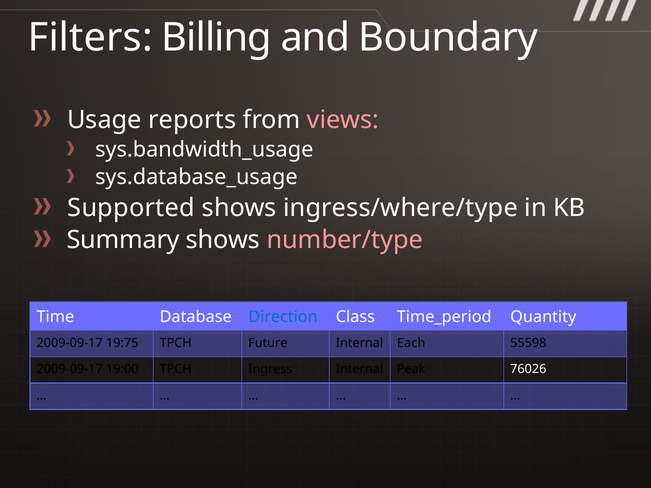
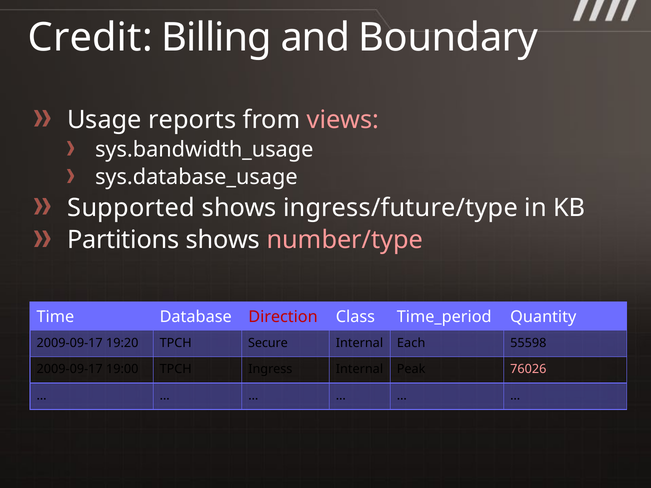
Filters: Filters -> Credit (90, 38)
ingress/where/type: ingress/where/type -> ingress/future/type (400, 208)
Summary: Summary -> Partitions (123, 240)
Direction colour: blue -> red (283, 317)
19:75: 19:75 -> 19:20 (122, 343)
Future: Future -> Secure (268, 343)
76026 colour: white -> pink (528, 370)
